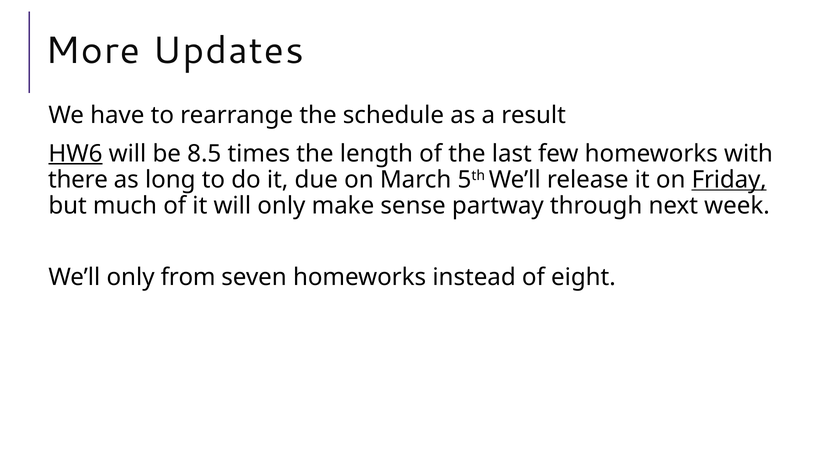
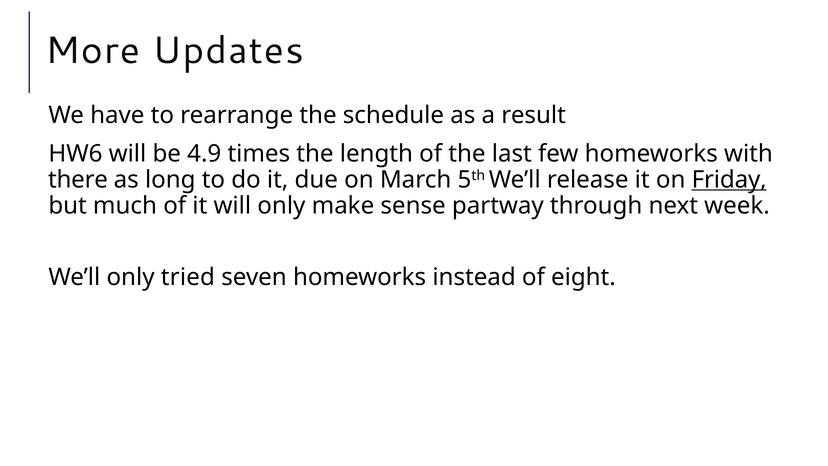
HW6 underline: present -> none (75, 153)
8.5: 8.5 -> 4.9 (204, 153)
from: from -> tried (188, 277)
